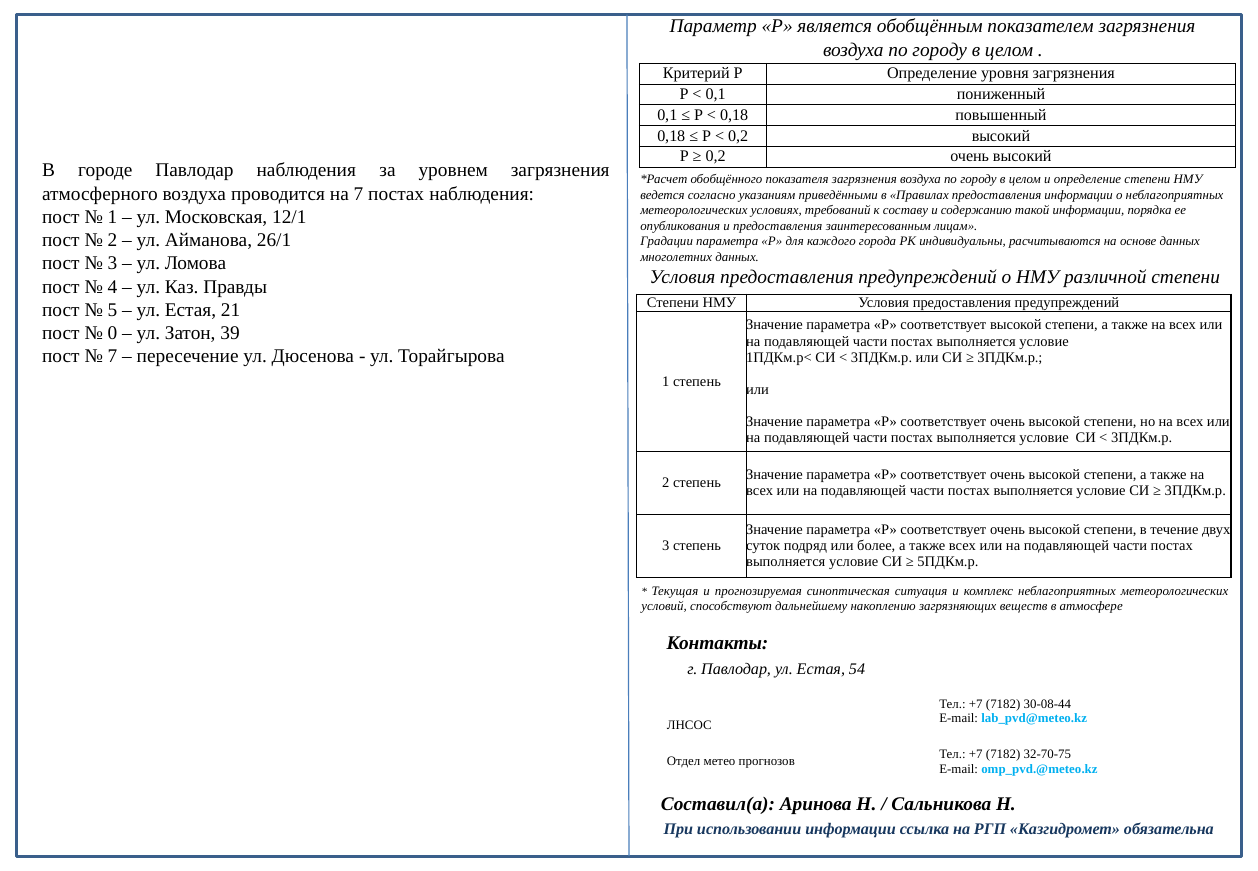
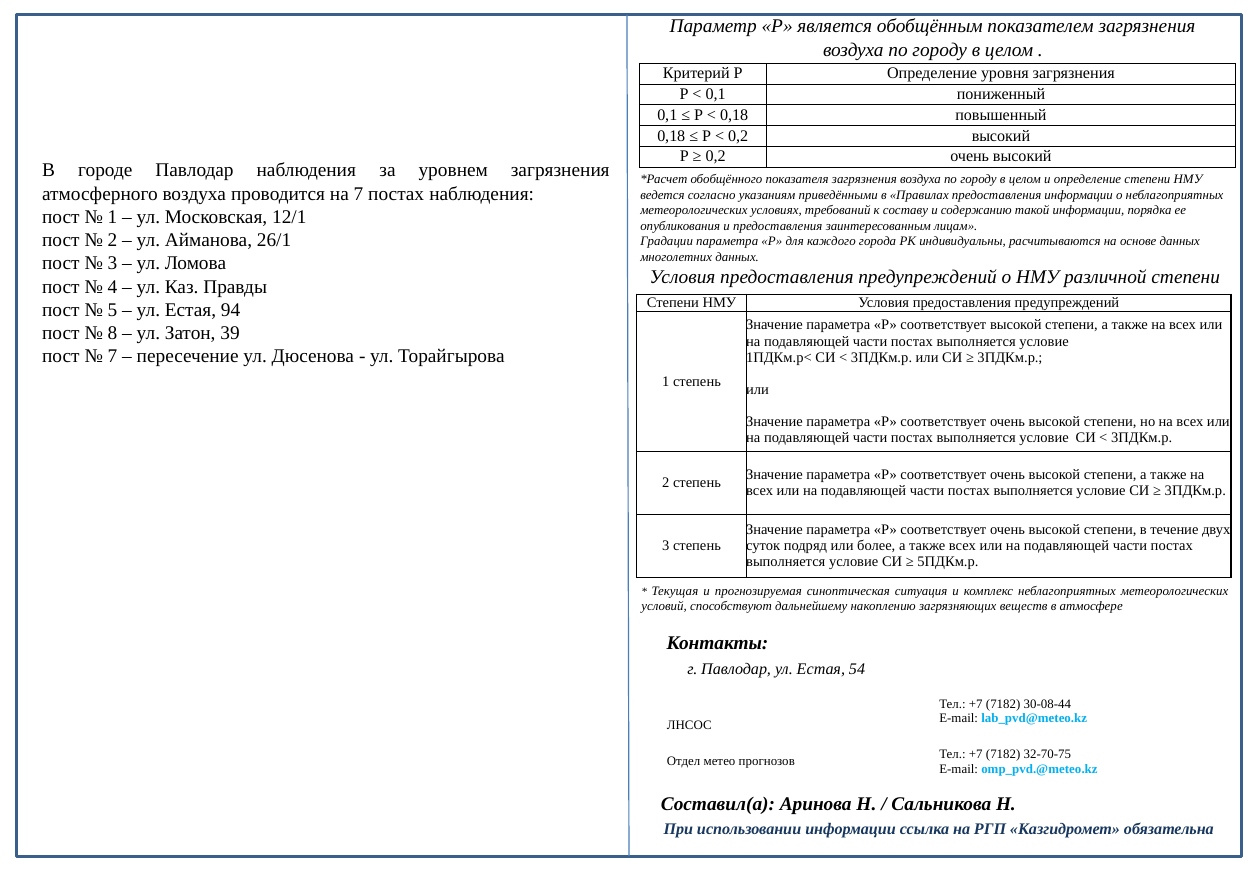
21: 21 -> 94 (231, 310)
0: 0 -> 8 (113, 333)
